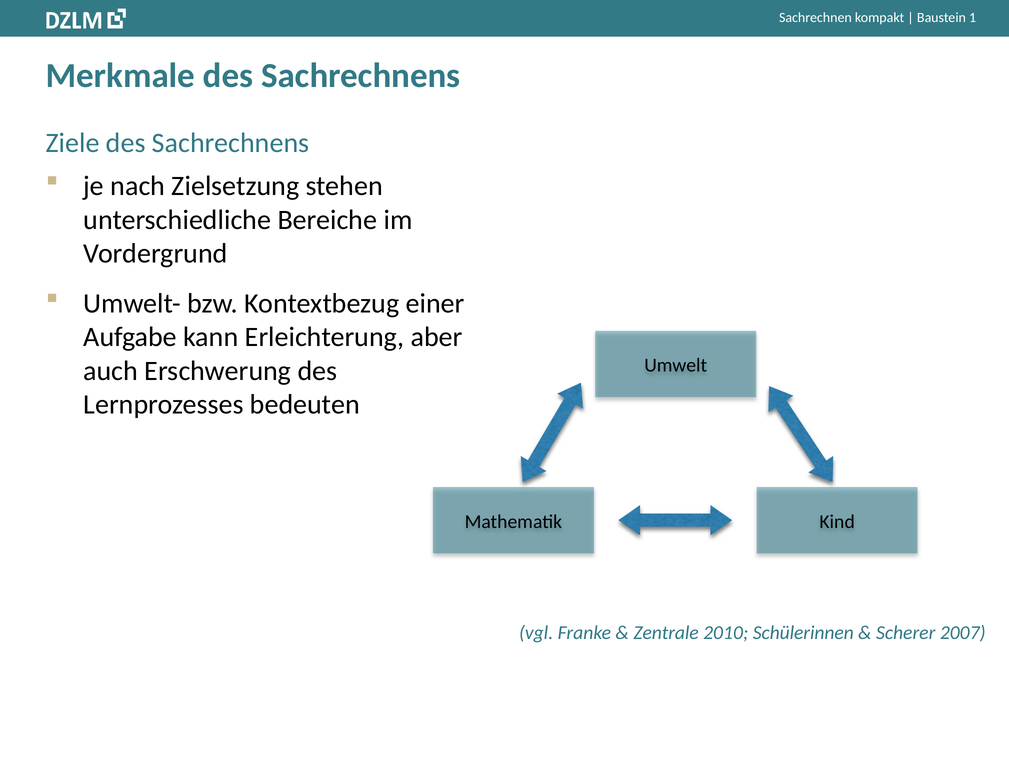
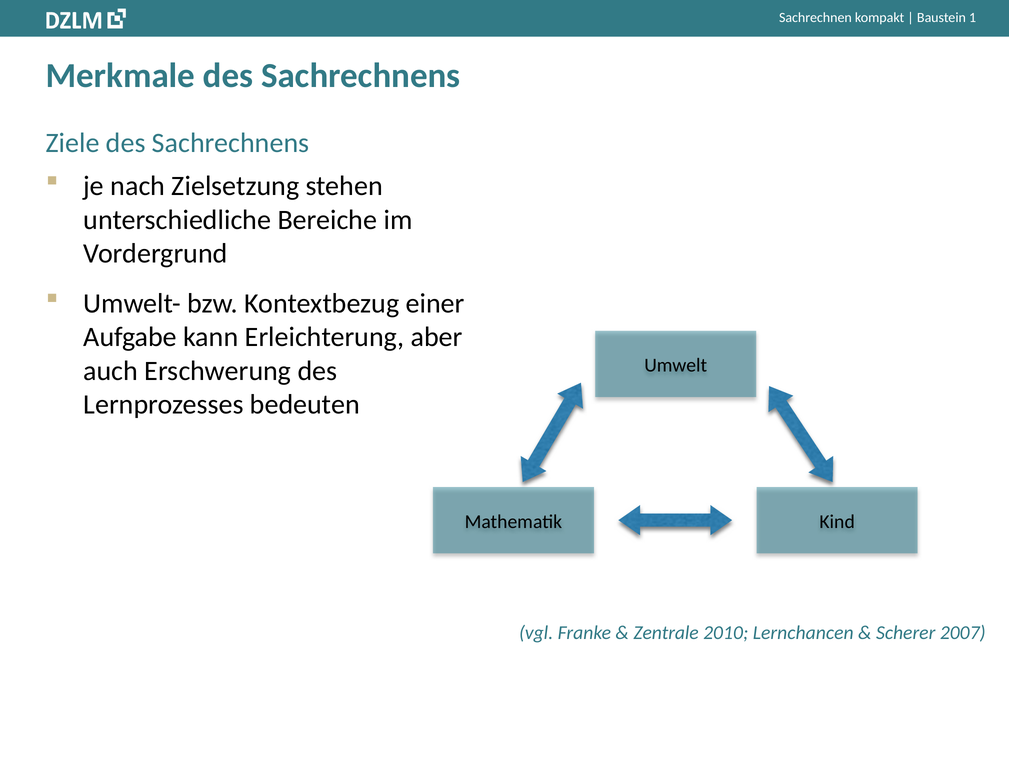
Schülerinnen: Schülerinnen -> Lernchancen (803, 633)
